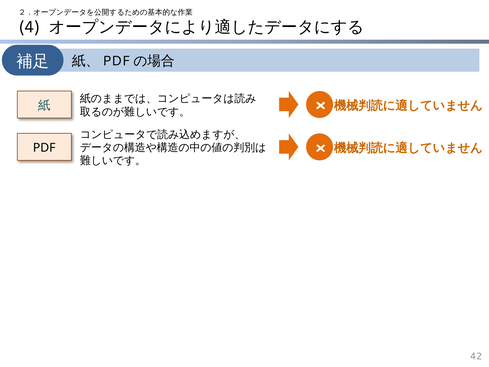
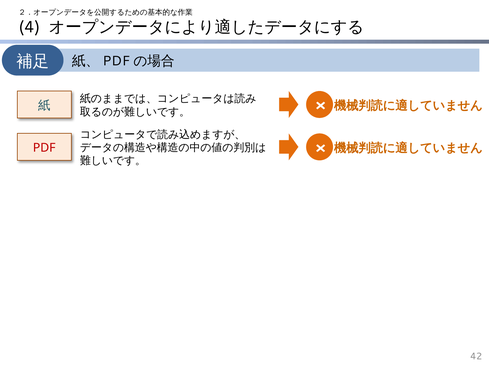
PDF colour: black -> red (44, 148)
